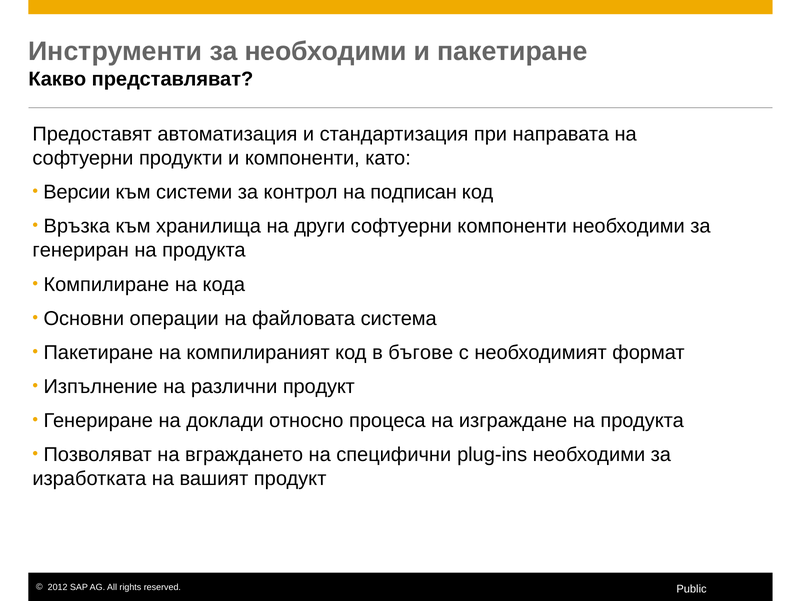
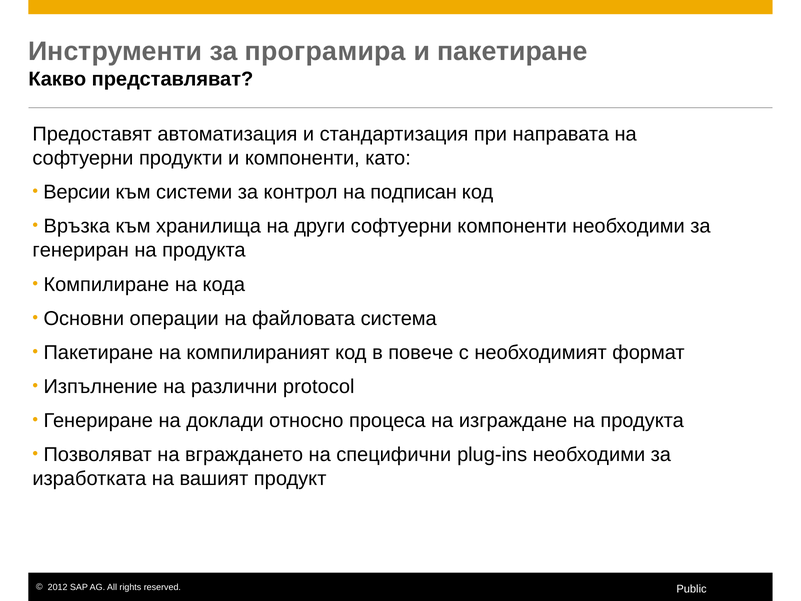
за необходими: необходими -> програмира (325, 51)
бъгове: бъгове -> повече (421, 352)
различни продукт: продукт -> protocol (319, 387)
